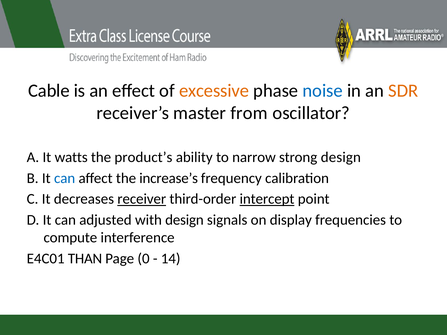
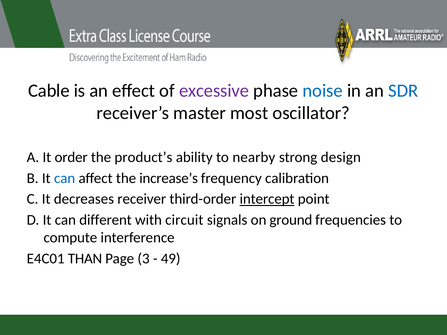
excessive colour: orange -> purple (214, 91)
SDR colour: orange -> blue (403, 91)
from: from -> most (249, 113)
watts: watts -> order (71, 157)
narrow: narrow -> nearby (254, 157)
receiver underline: present -> none (142, 199)
adjusted: adjusted -> different (106, 220)
with design: design -> circuit (184, 220)
display: display -> ground (291, 220)
0: 0 -> 3 (144, 259)
14: 14 -> 49 (171, 259)
